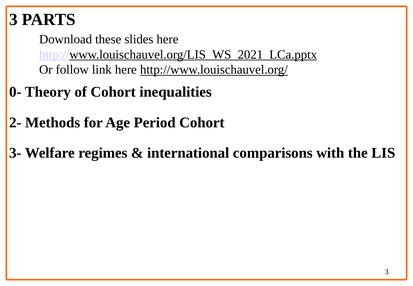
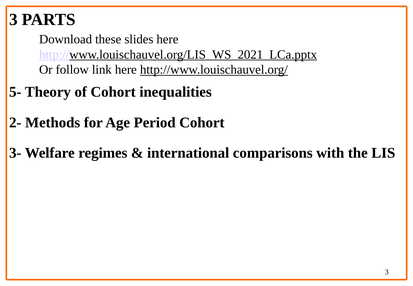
0-: 0- -> 5- (15, 92)
